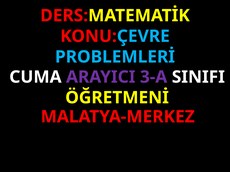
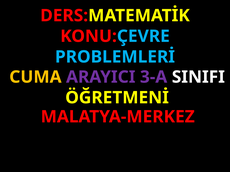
CUMA colour: white -> yellow (35, 77)
